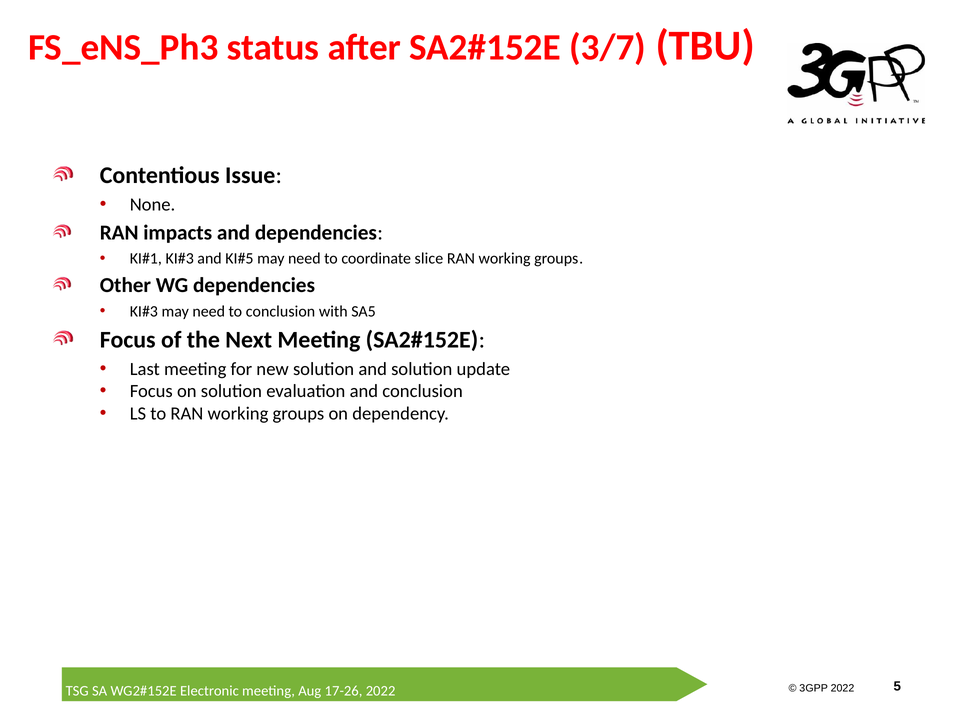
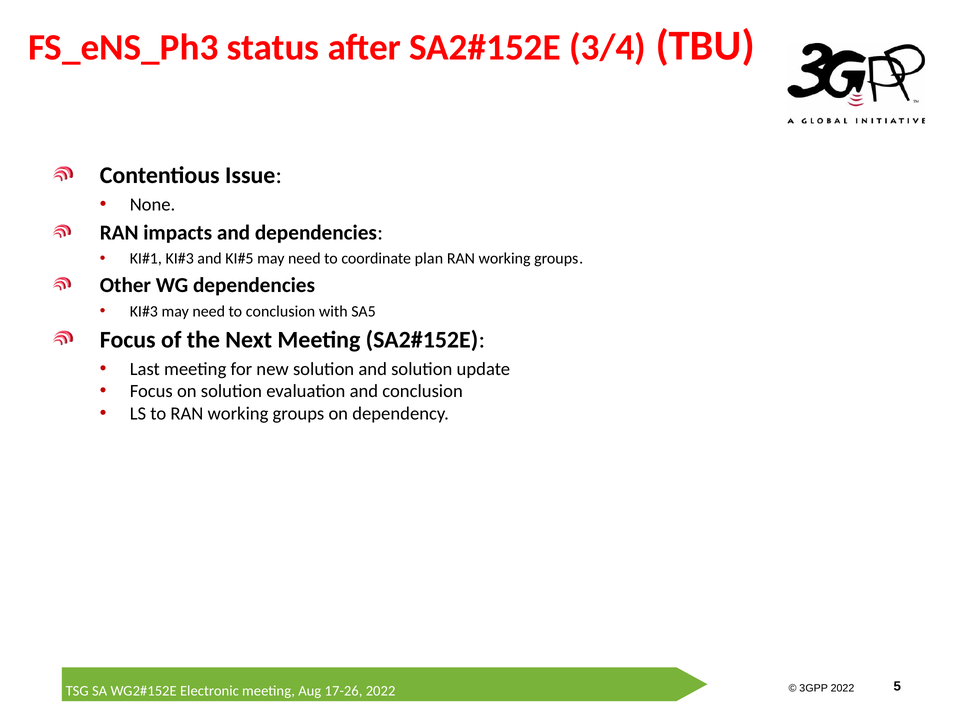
3/7: 3/7 -> 3/4 (608, 47)
slice: slice -> plan (429, 259)
